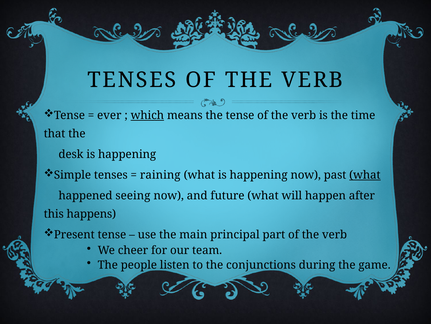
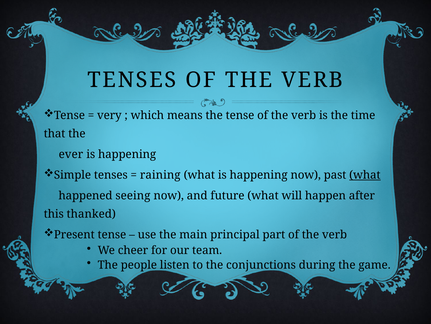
ever: ever -> very (109, 115)
which underline: present -> none (147, 115)
desk: desk -> ever (71, 154)
happens: happens -> thanked (91, 214)
